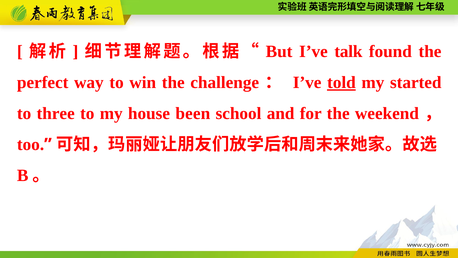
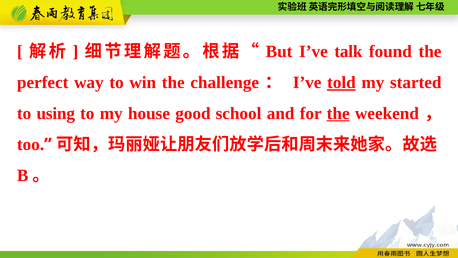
three: three -> using (56, 113)
been: been -> good (193, 113)
the underline: none -> present (338, 113)
